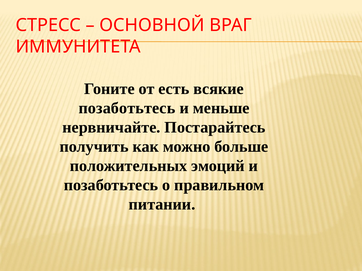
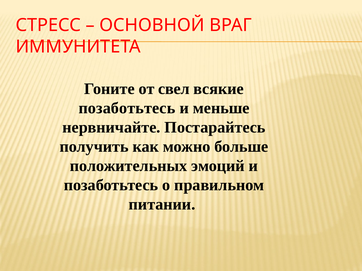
есть: есть -> свел (174, 89)
